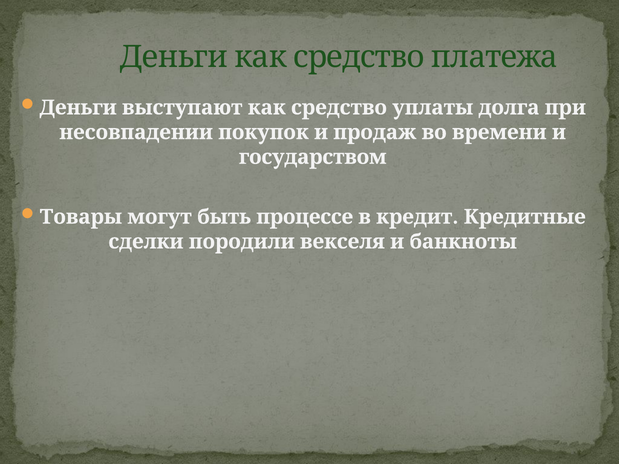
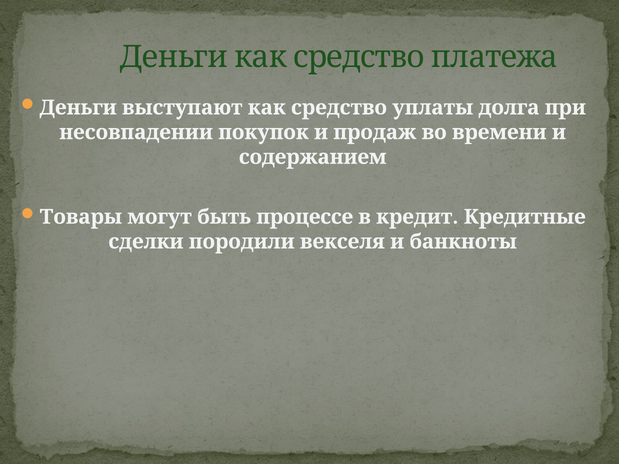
государством: государством -> содержанием (313, 157)
